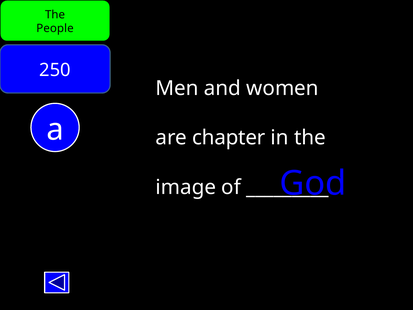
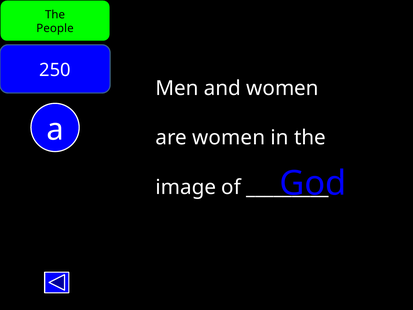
are chapter: chapter -> women (229, 138)
